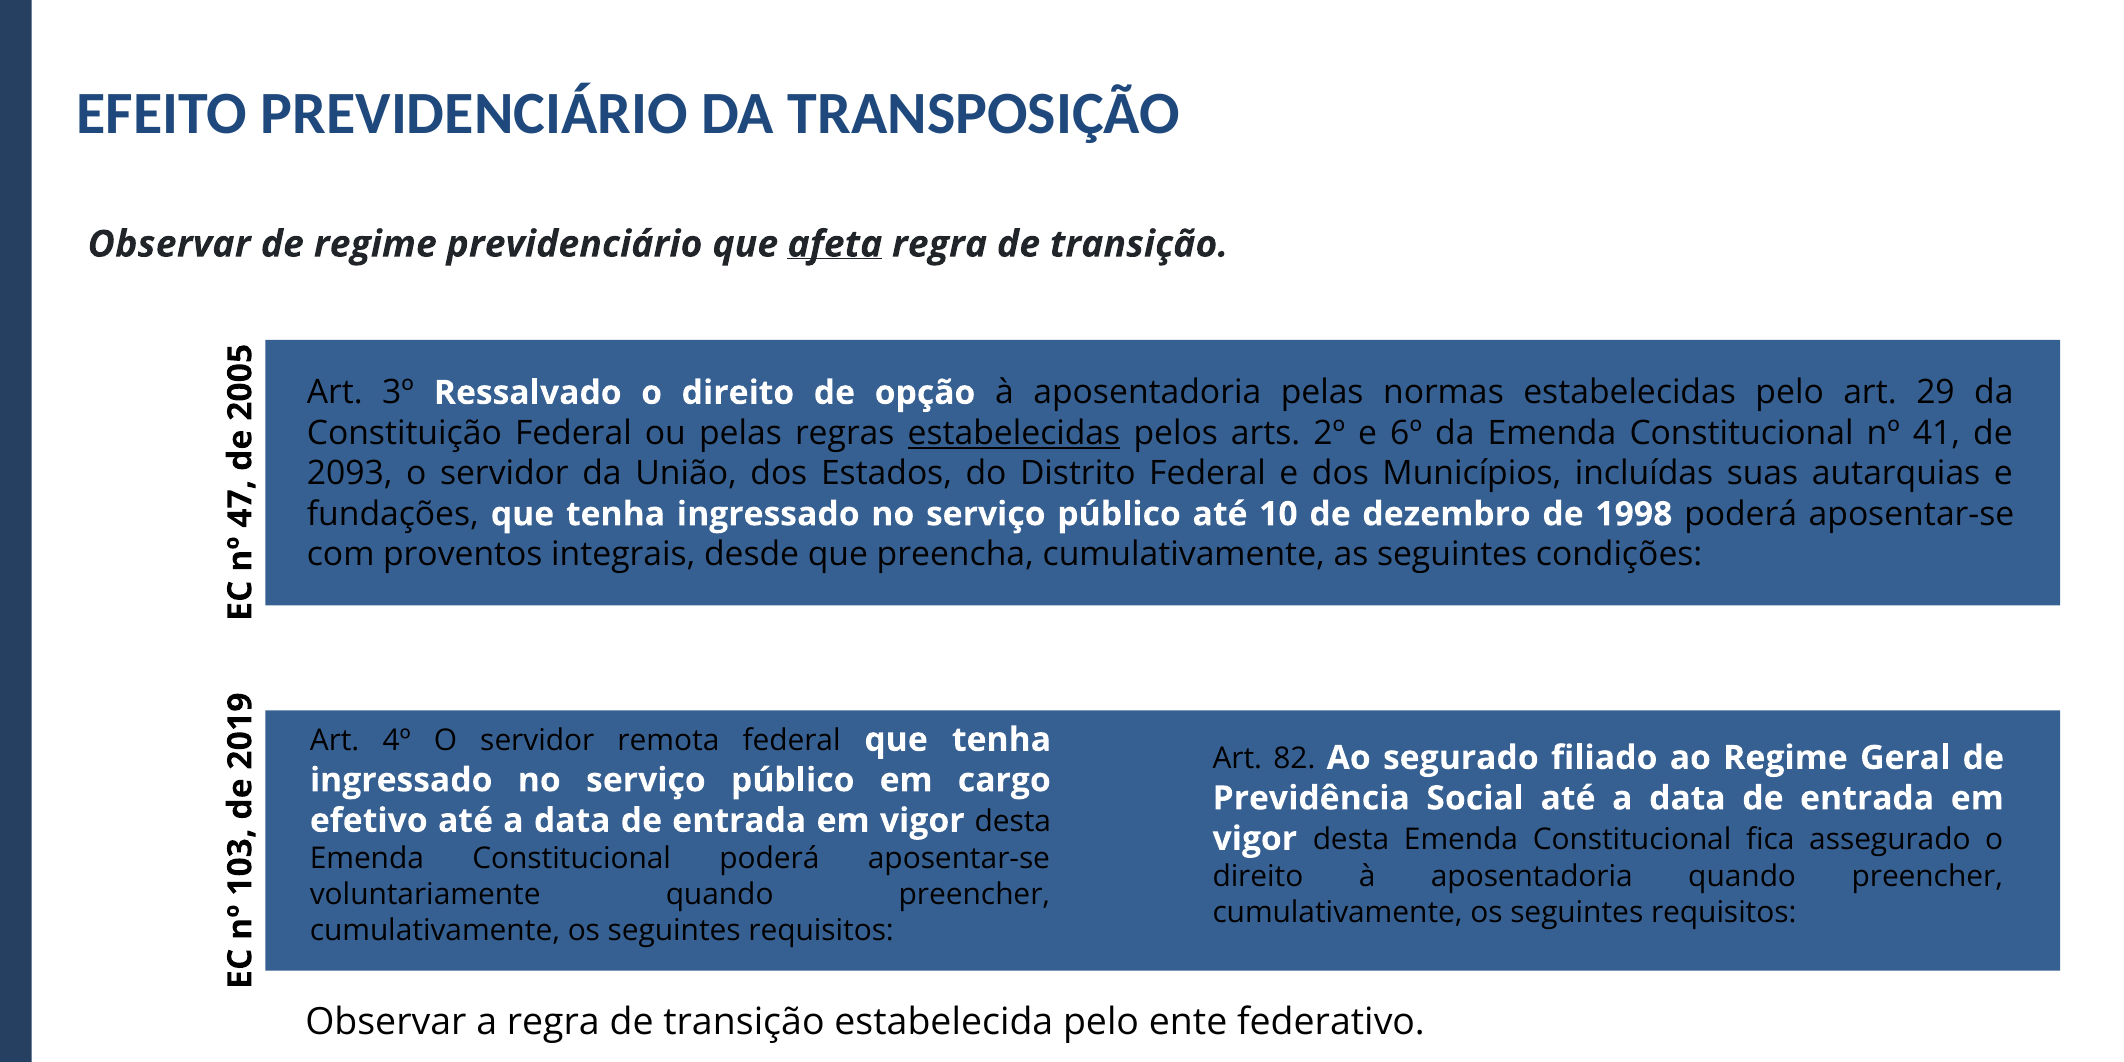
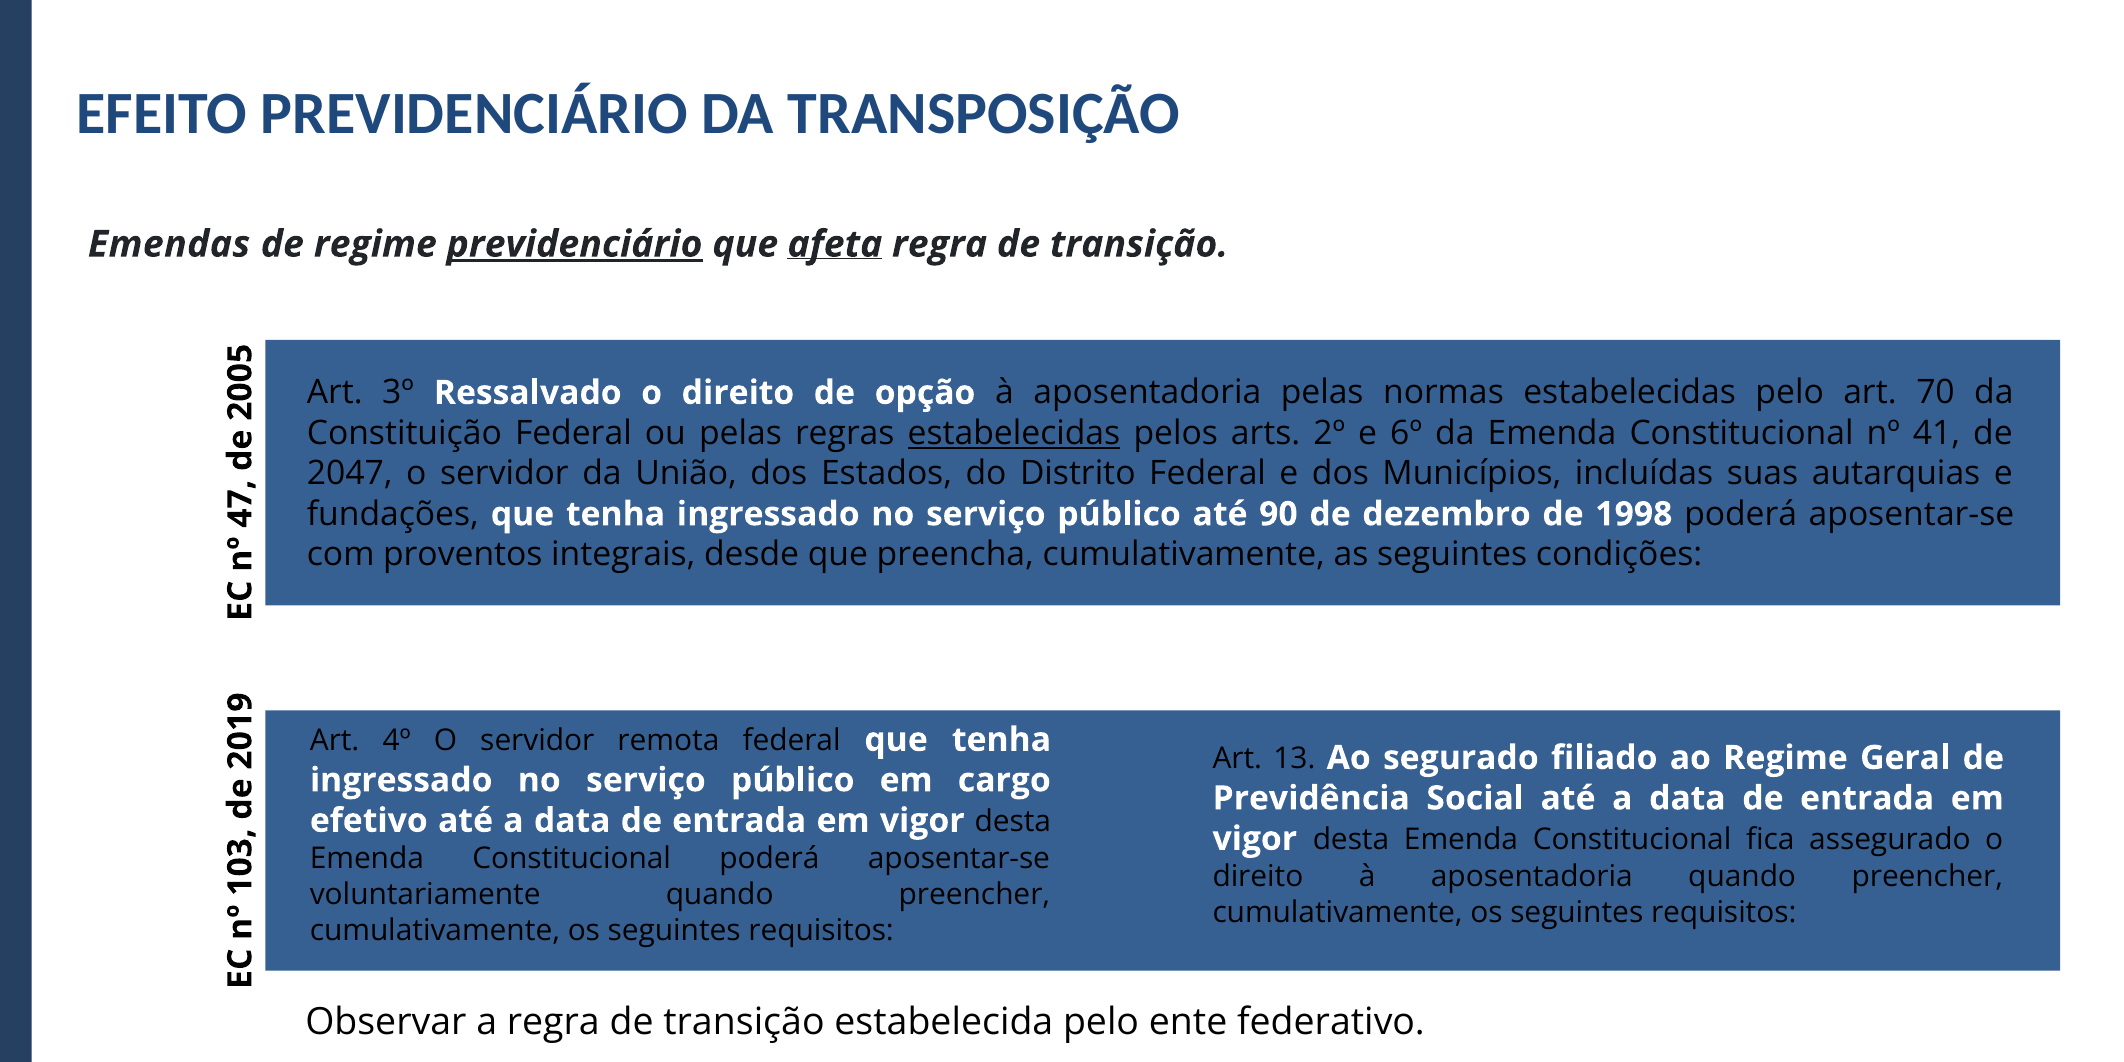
Observar: Observar -> Emendas (169, 244)
previdenciário underline: none -> present (575, 244)
29: 29 -> 70 (1936, 393)
2093: 2093 -> 2047 (350, 474)
10: 10 -> 90 (1278, 514)
82: 82 -> 13 (1294, 759)
